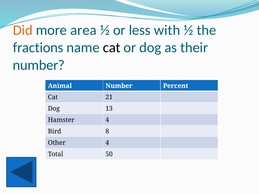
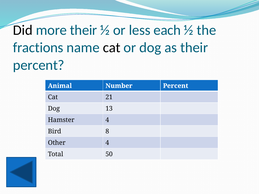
Did colour: orange -> black (23, 30)
more area: area -> their (84, 30)
with: with -> each (167, 30)
number: number -> percent (39, 65)
